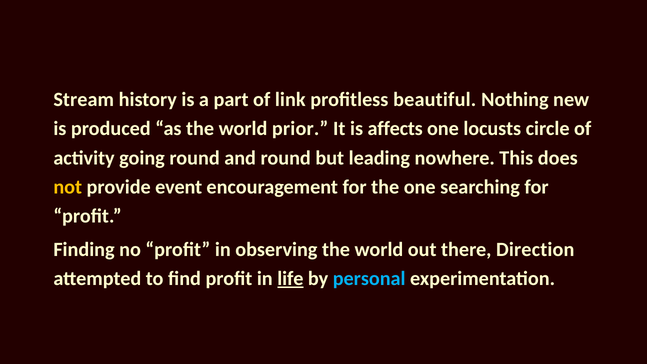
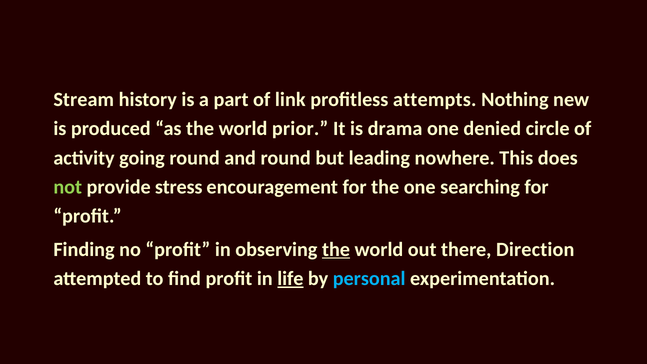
beautiful: beautiful -> attempts (435, 100)
affects: affects -> drama (395, 129)
locusts: locusts -> denied (492, 129)
not colour: yellow -> light green (68, 187)
event: event -> stress (179, 187)
the underline: none -> present (336, 249)
